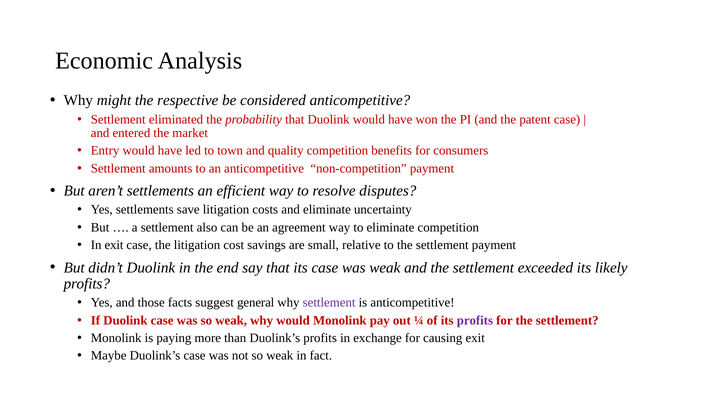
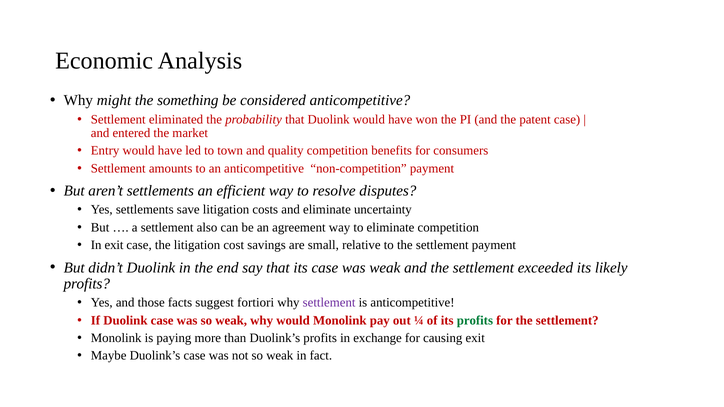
respective: respective -> something (188, 101)
general: general -> fortiori (256, 303)
profits colour: purple -> green (475, 320)
